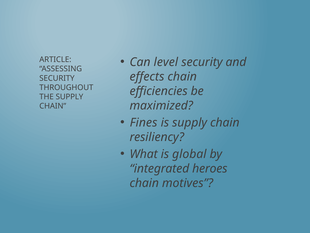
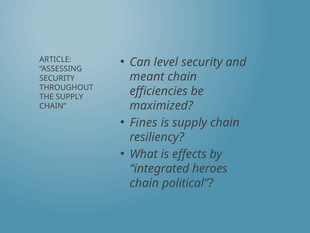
effects: effects -> meant (147, 76)
global: global -> effects (189, 154)
motives: motives -> political (188, 183)
